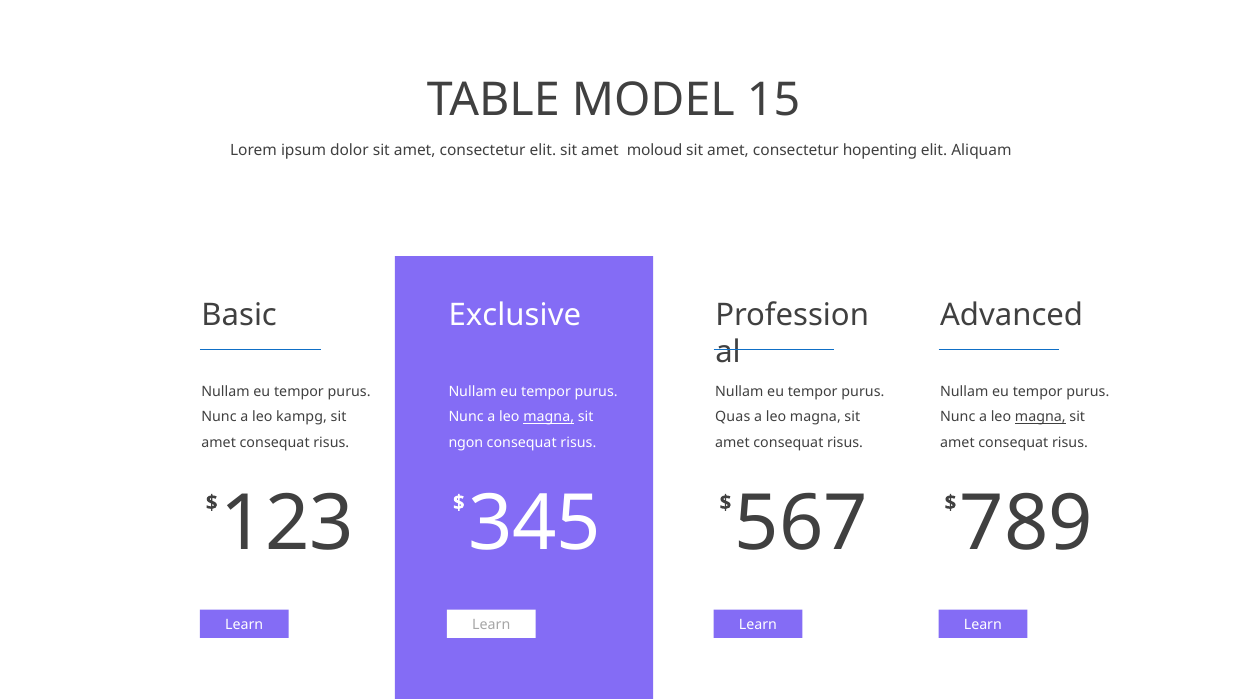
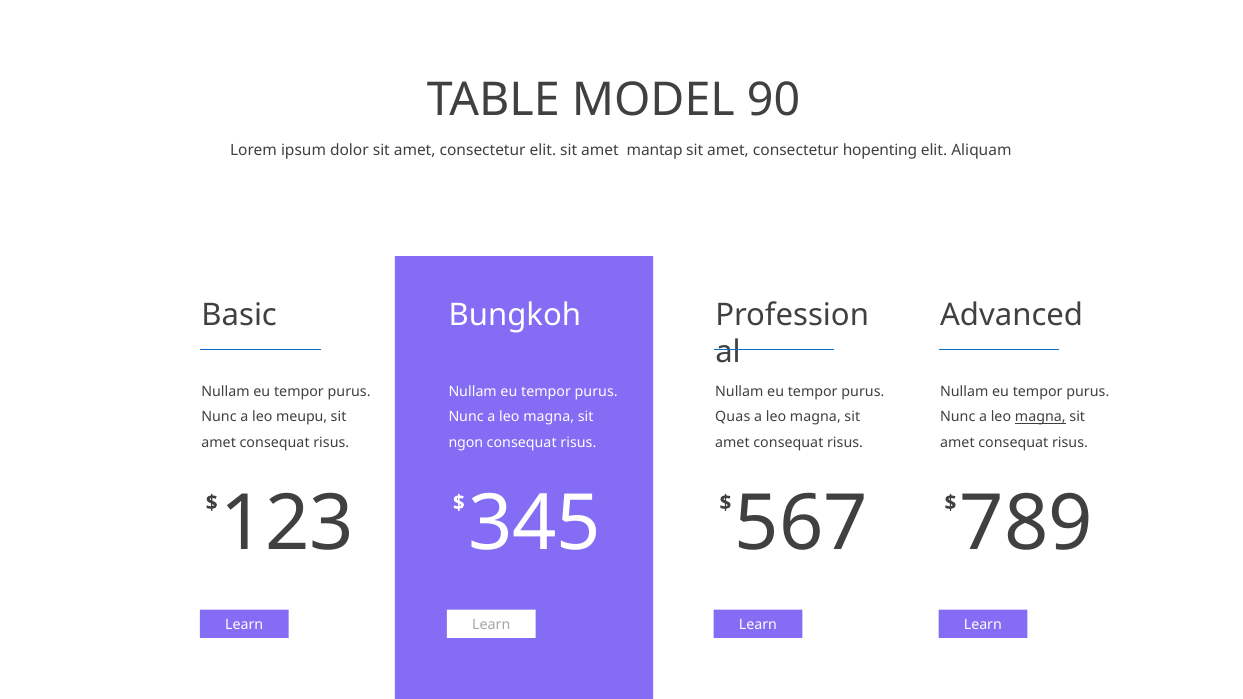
15: 15 -> 90 (774, 100)
moloud: moloud -> mantap (655, 150)
Exclusive: Exclusive -> Bungkoh (515, 315)
kampg: kampg -> meupu (302, 417)
magna underline: present -> none (549, 417)
